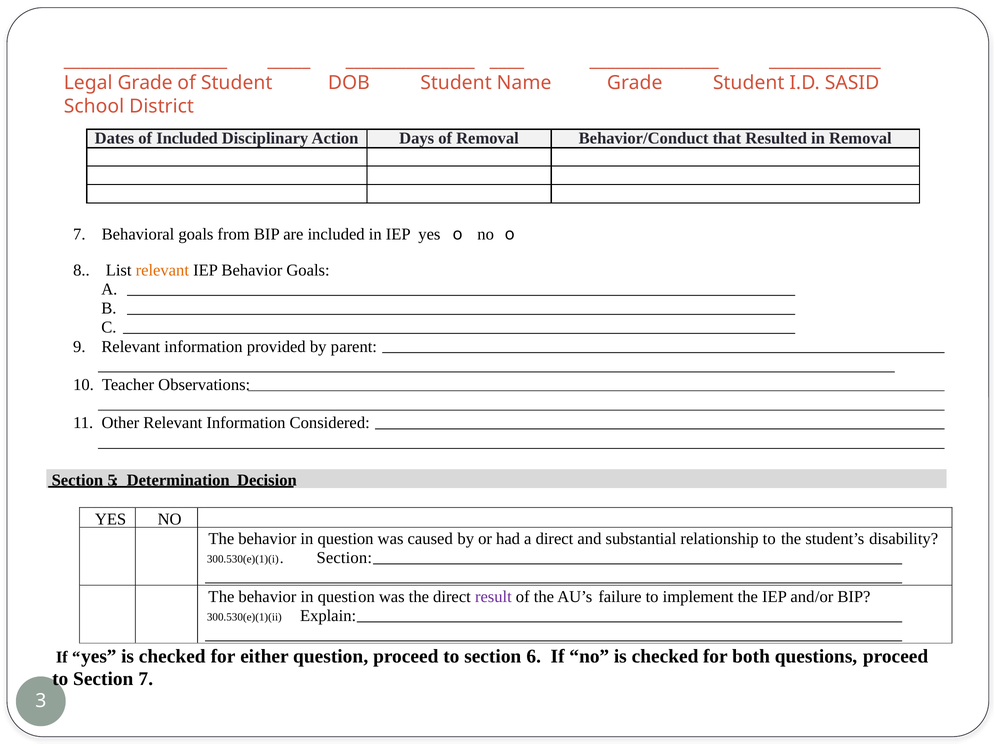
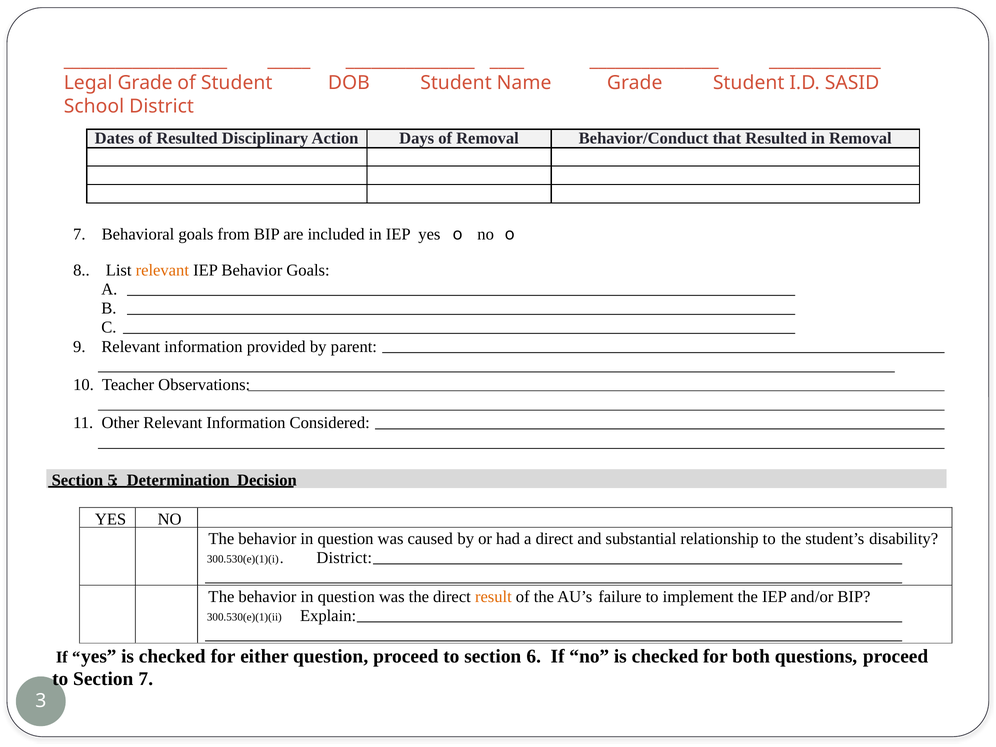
of Included: Included -> Resulted (187, 139)
300.530(e)(1)(i Section: Section -> District (344, 558)
result colour: purple -> orange (493, 597)
